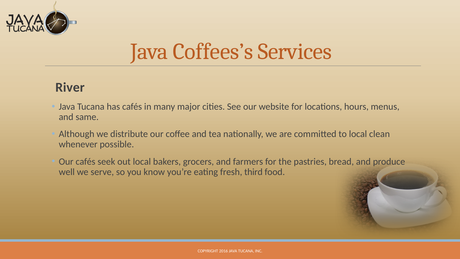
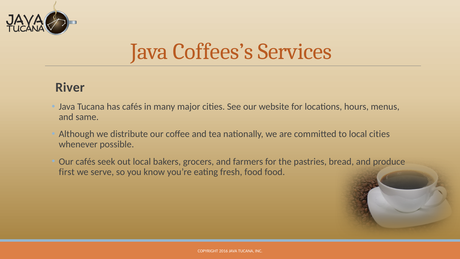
local clean: clean -> cities (379, 134)
well: well -> first (67, 172)
fresh third: third -> food (253, 172)
